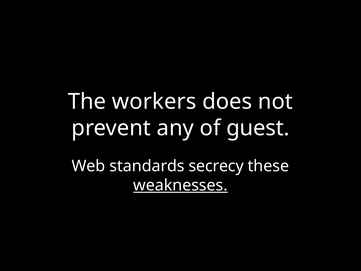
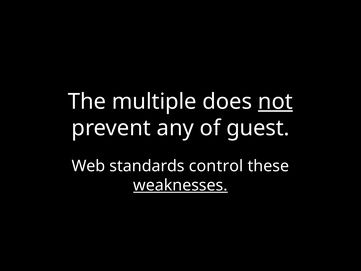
workers: workers -> multiple (154, 101)
not underline: none -> present (275, 101)
secrecy: secrecy -> control (216, 166)
